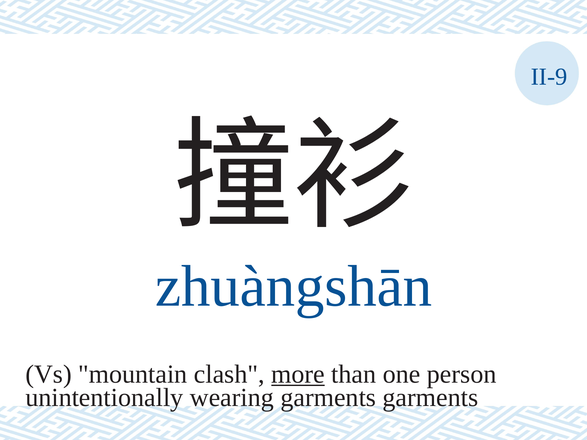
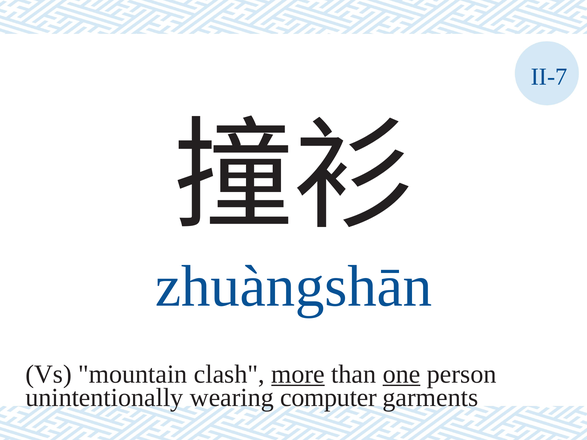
II-9: II-9 -> II-7 (549, 77)
one underline: none -> present (402, 374)
wearing garments: garments -> computer (328, 398)
